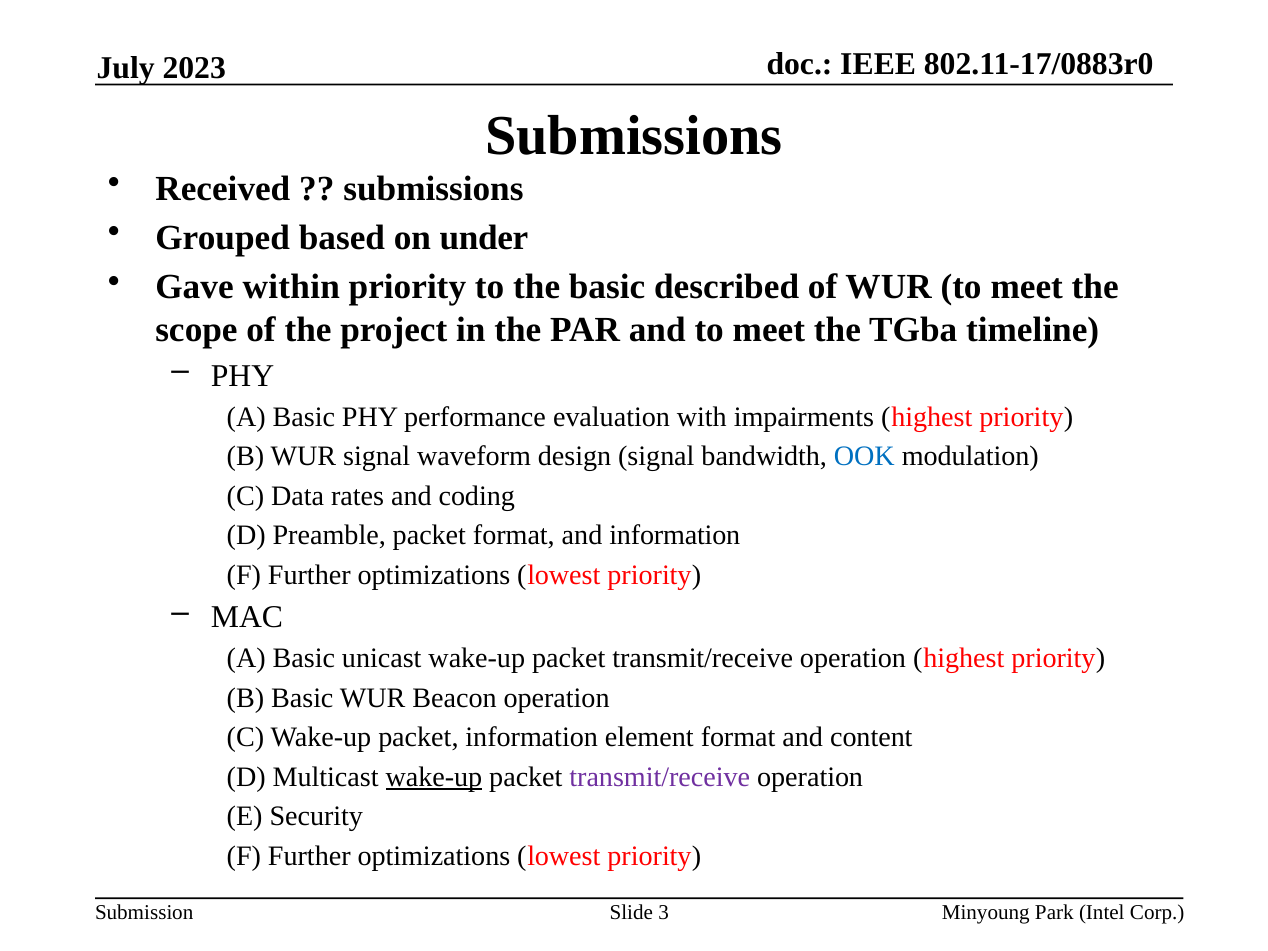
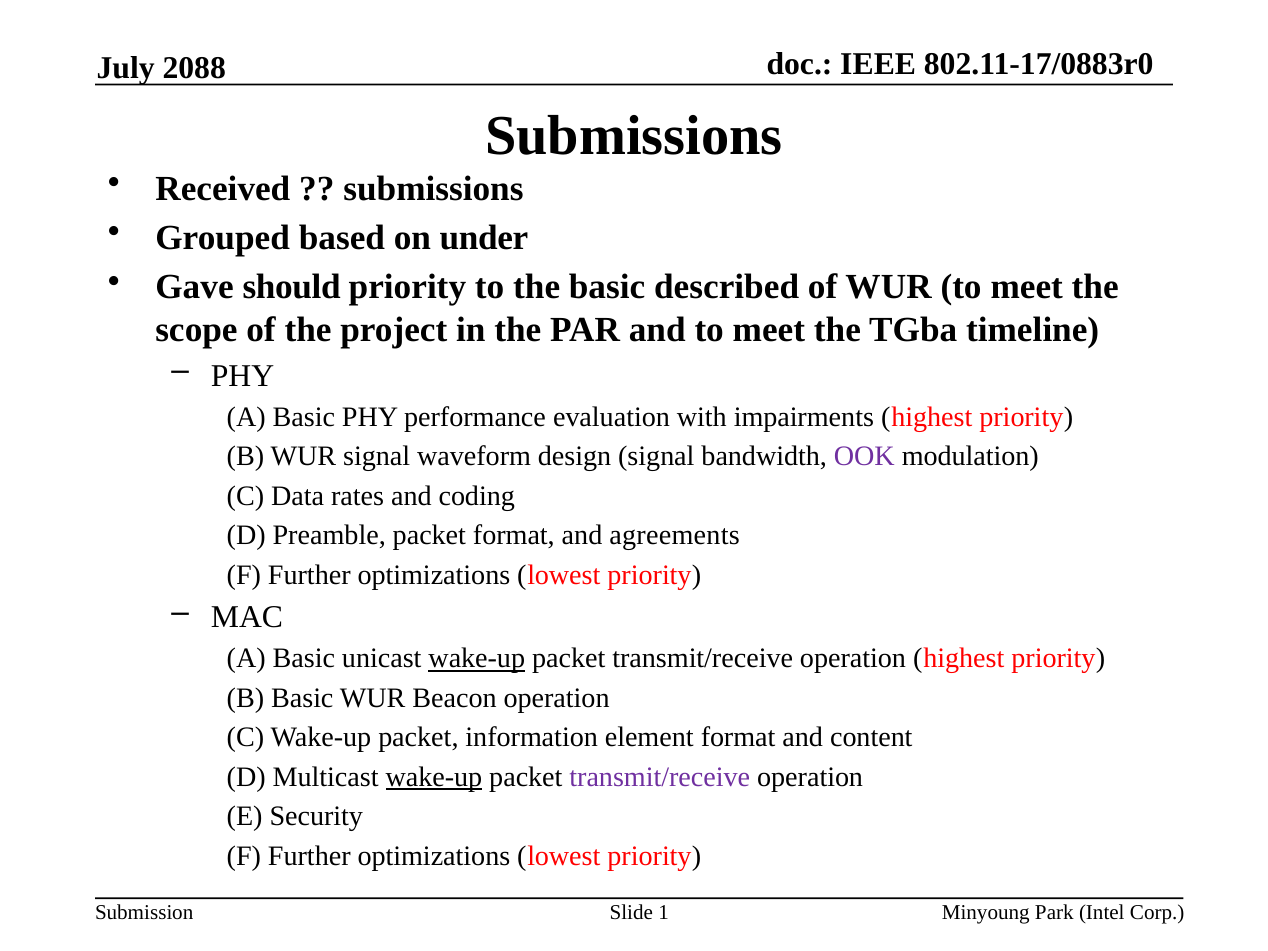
2023: 2023 -> 2088 (194, 68)
within: within -> should (292, 287)
OOK colour: blue -> purple (864, 456)
and information: information -> agreements (675, 535)
wake-up underline: none -> present (477, 659)
3: 3 -> 1 (664, 912)
